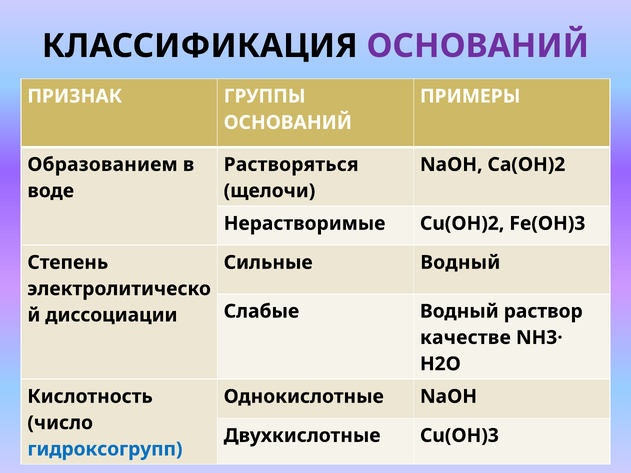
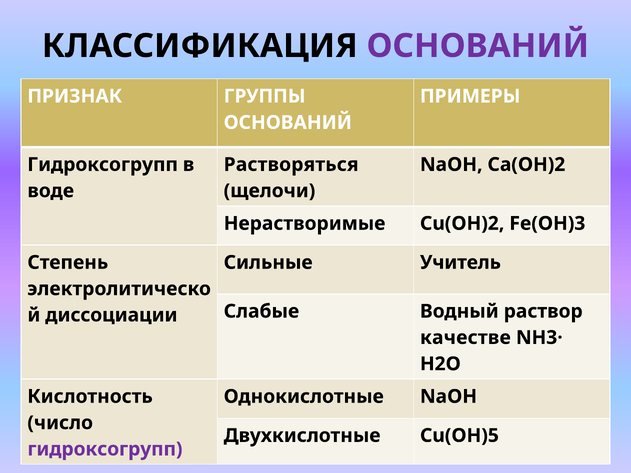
Образованием: Образованием -> Гидроксогрупп (103, 165)
Сильные Водный: Водный -> Учитель (460, 263)
Cu(OH)3: Cu(OH)3 -> Cu(OH)5 (459, 436)
гидроксогрупп colour: blue -> purple (105, 449)
